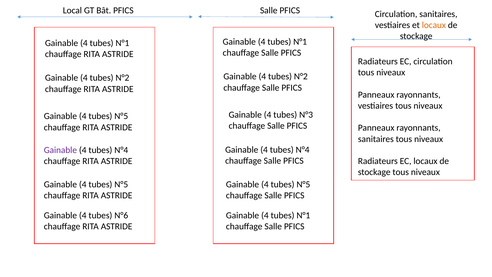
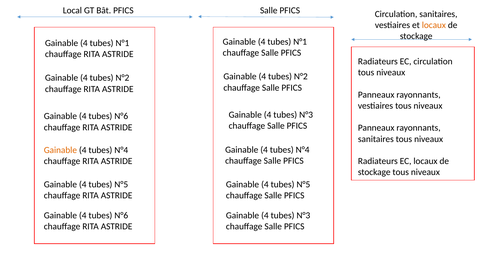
N°5: N°5 -> N°6 (121, 116)
Gainable colour: purple -> orange (60, 150)
N°1: N°1 -> N°3 (303, 215)
